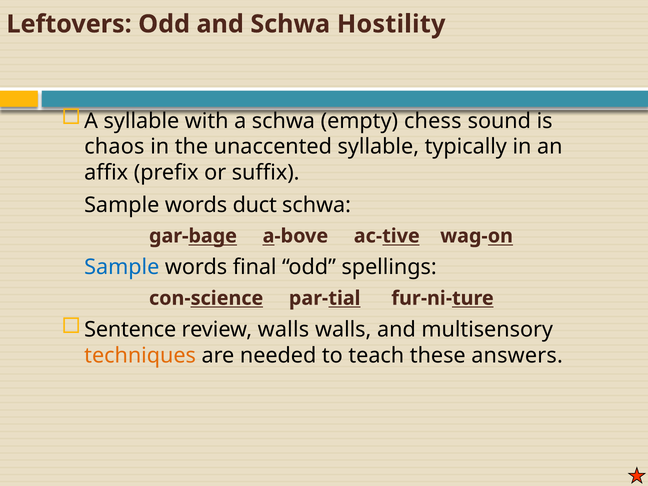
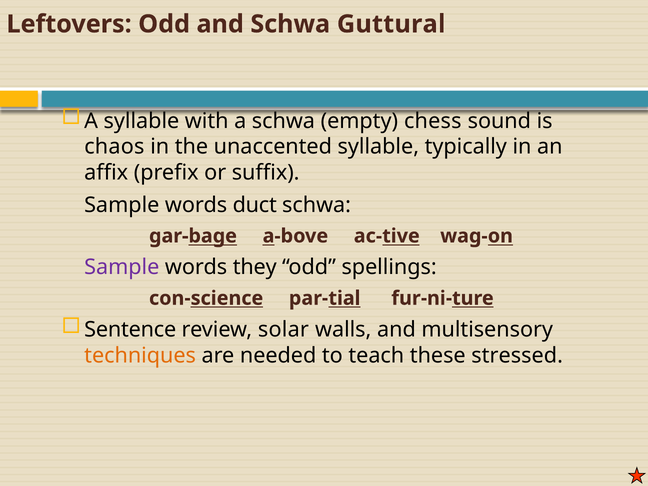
Hostility: Hostility -> Guttural (391, 24)
Sample colour: blue -> purple (122, 267)
final: final -> they (255, 267)
review walls: walls -> solar (283, 329)
answers: answers -> stressed (517, 355)
